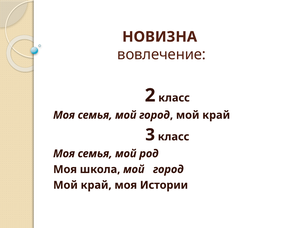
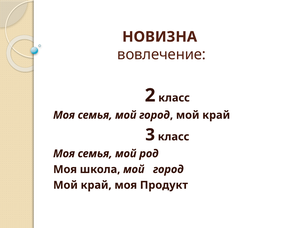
Истории: Истории -> Продукт (164, 186)
